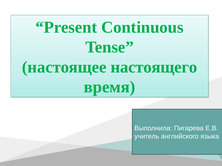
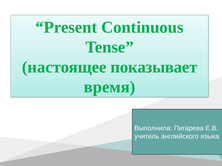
настоящего: настоящего -> показывает (154, 67)
